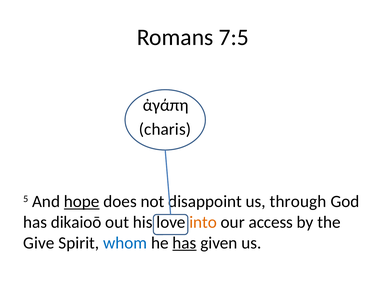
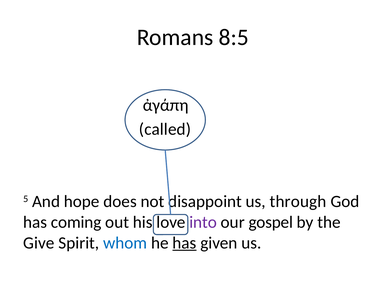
7:5: 7:5 -> 8:5 (234, 37)
charis: charis -> called (165, 129)
hope underline: present -> none (82, 201)
dikaioō: dikaioō -> coming (76, 222)
into colour: orange -> purple (203, 222)
access: access -> gospel (271, 222)
